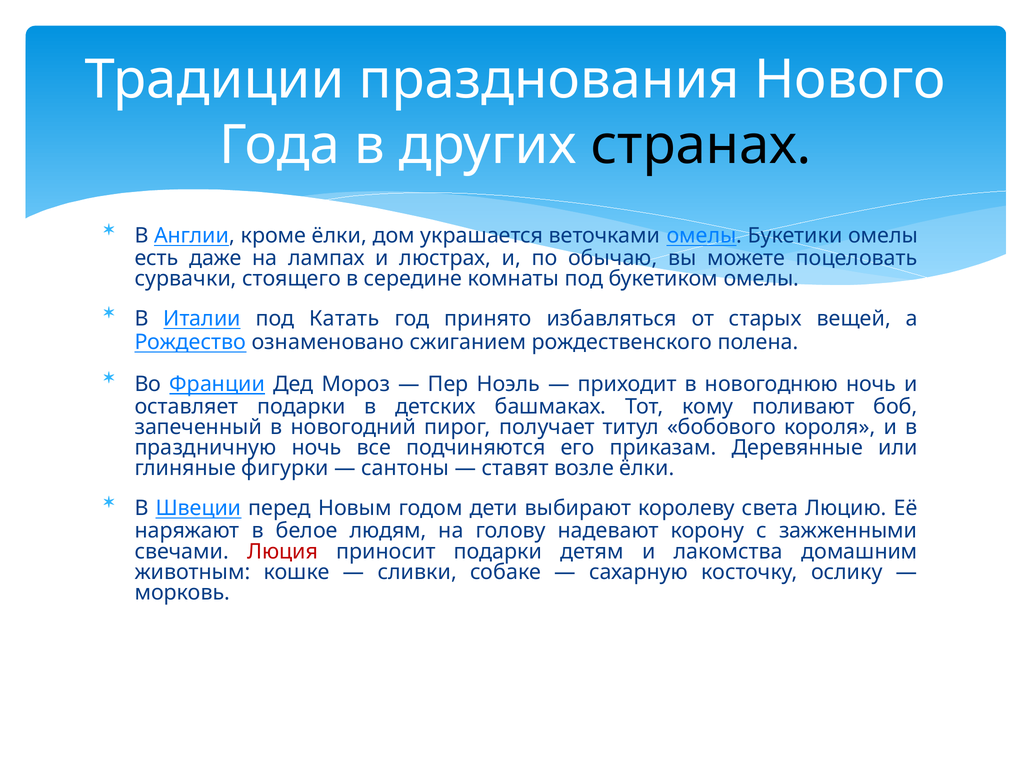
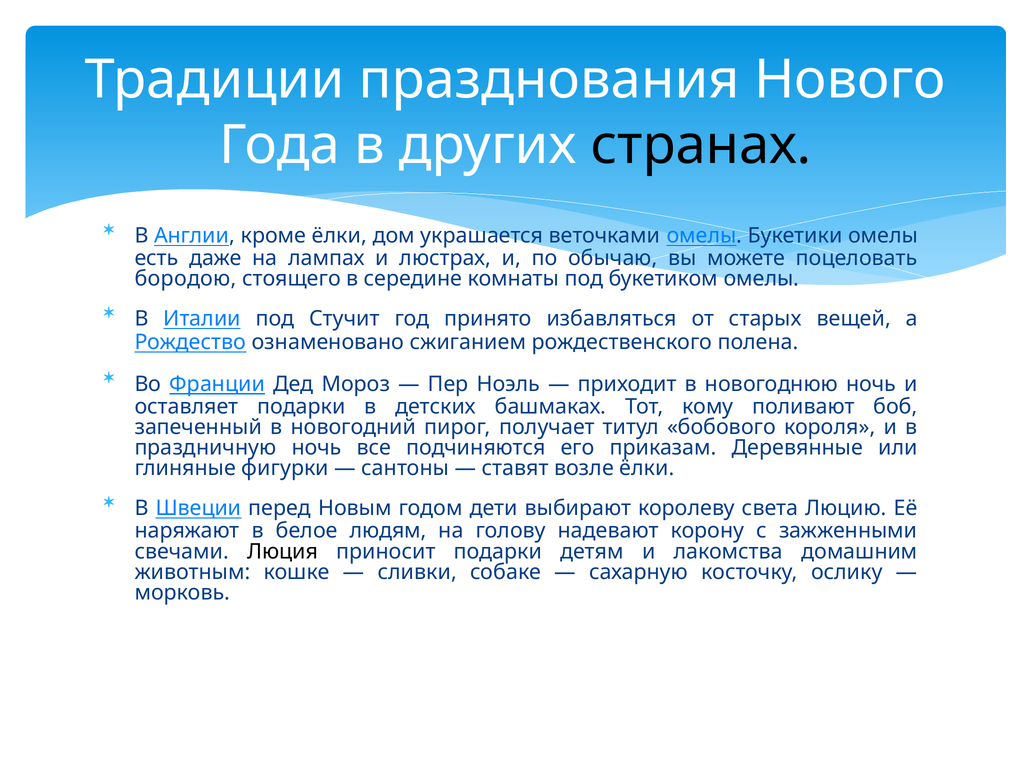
сурвачки: сурвачки -> бородою (186, 279)
Катать: Катать -> Стучит (344, 319)
Люция colour: red -> black (283, 552)
